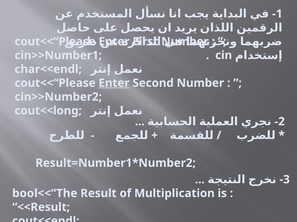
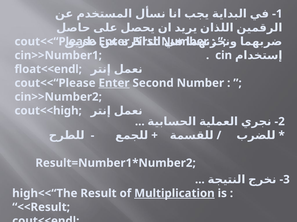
char<<endl: char<<endl -> float<<endl (48, 69)
cout<<long: cout<<long -> cout<<high (48, 111)
bool<<“The: bool<<“The -> high<<“The (45, 194)
Multiplication underline: none -> present (174, 194)
